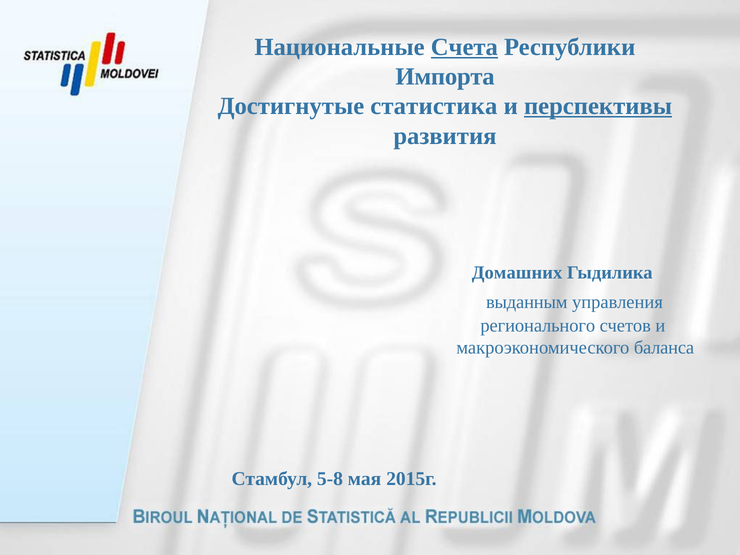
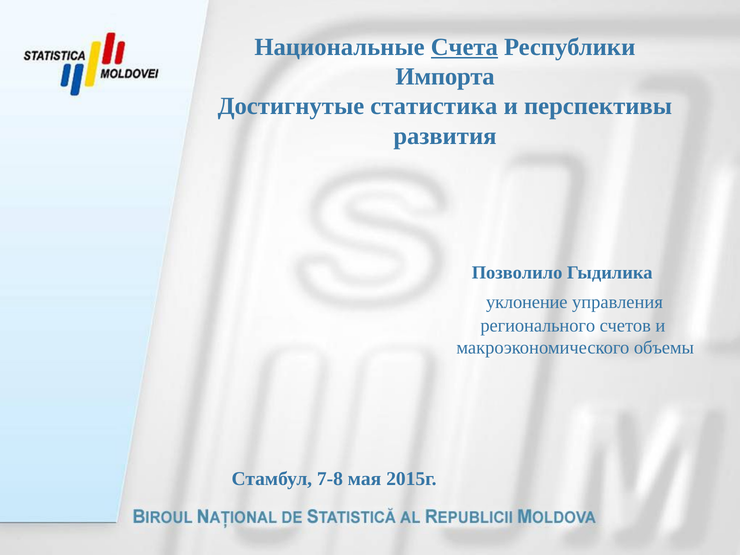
перспективы underline: present -> none (598, 106)
Домашних: Домашних -> Позволило (517, 273)
выданным: выданным -> уклонение (527, 302)
баланса: баланса -> объемы (664, 348)
5-8: 5-8 -> 7-8 (330, 479)
